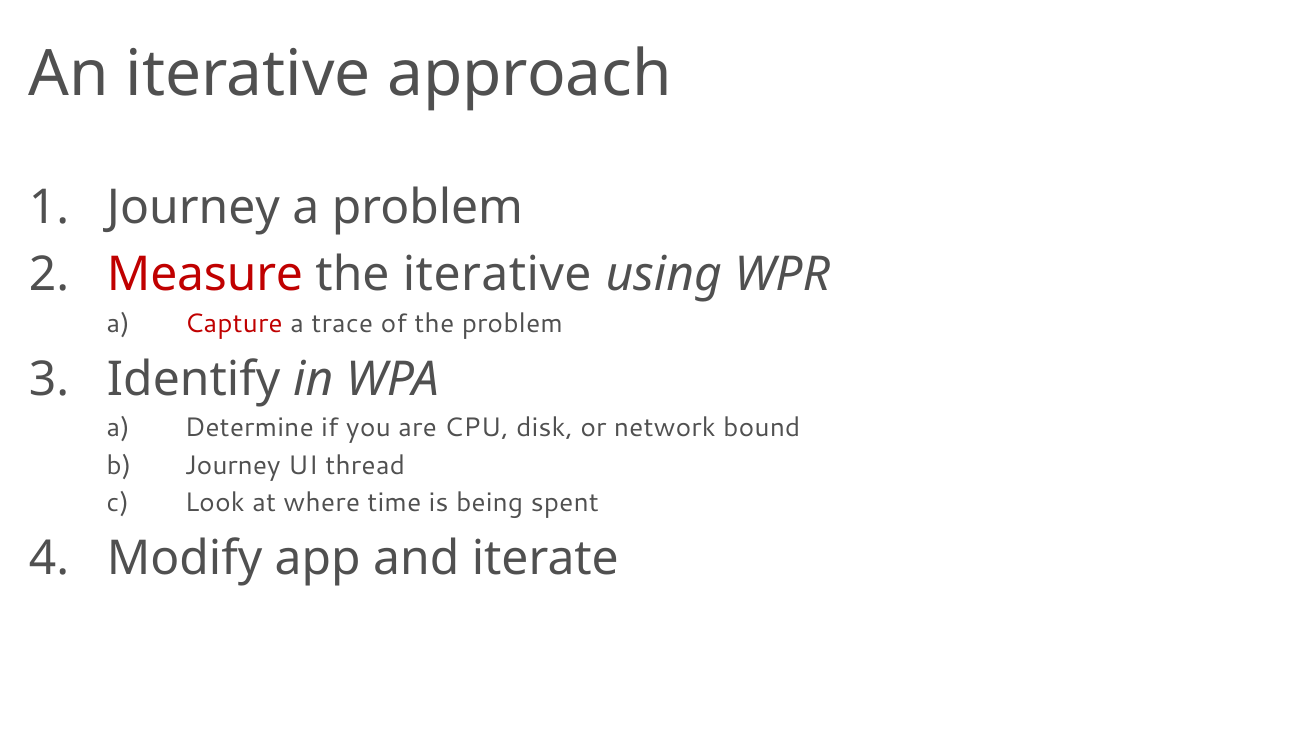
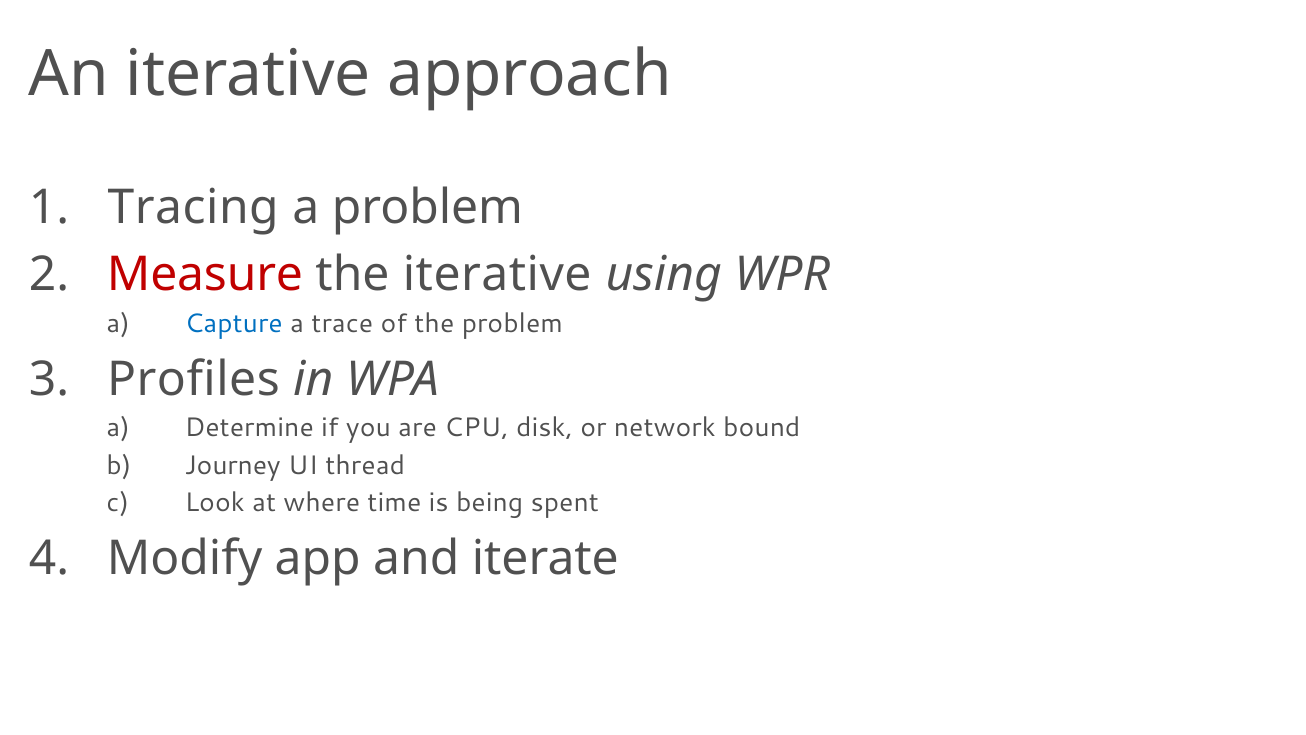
Journey: Journey -> Tracing (193, 207)
Capture colour: red -> blue (234, 323)
Identify: Identify -> Profiles (193, 379)
